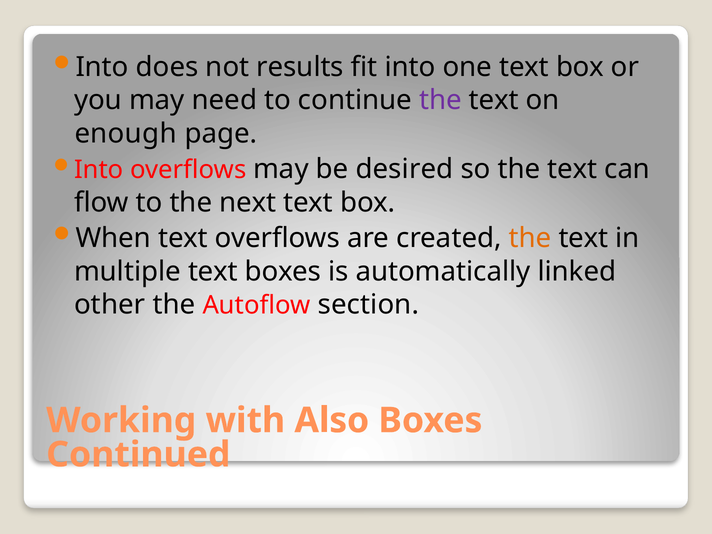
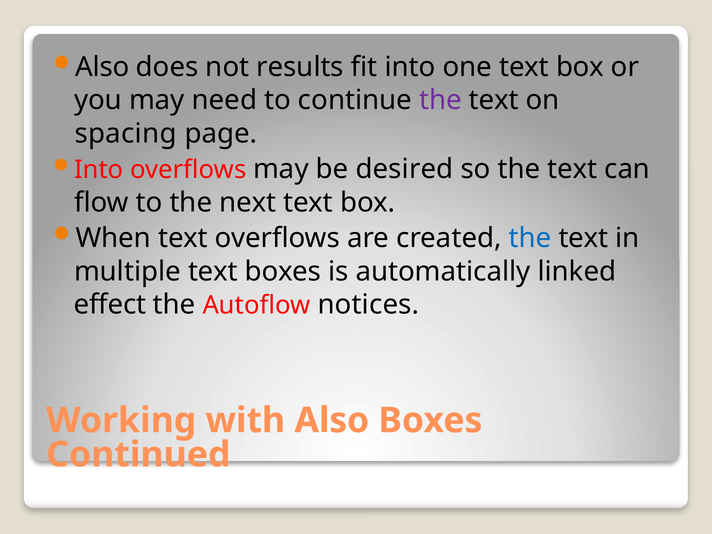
Into: Into -> Also (102, 67)
enough: enough -> spacing (126, 133)
the colour: orange -> blue (530, 238)
other: other -> effect (110, 305)
section: section -> notices (368, 305)
